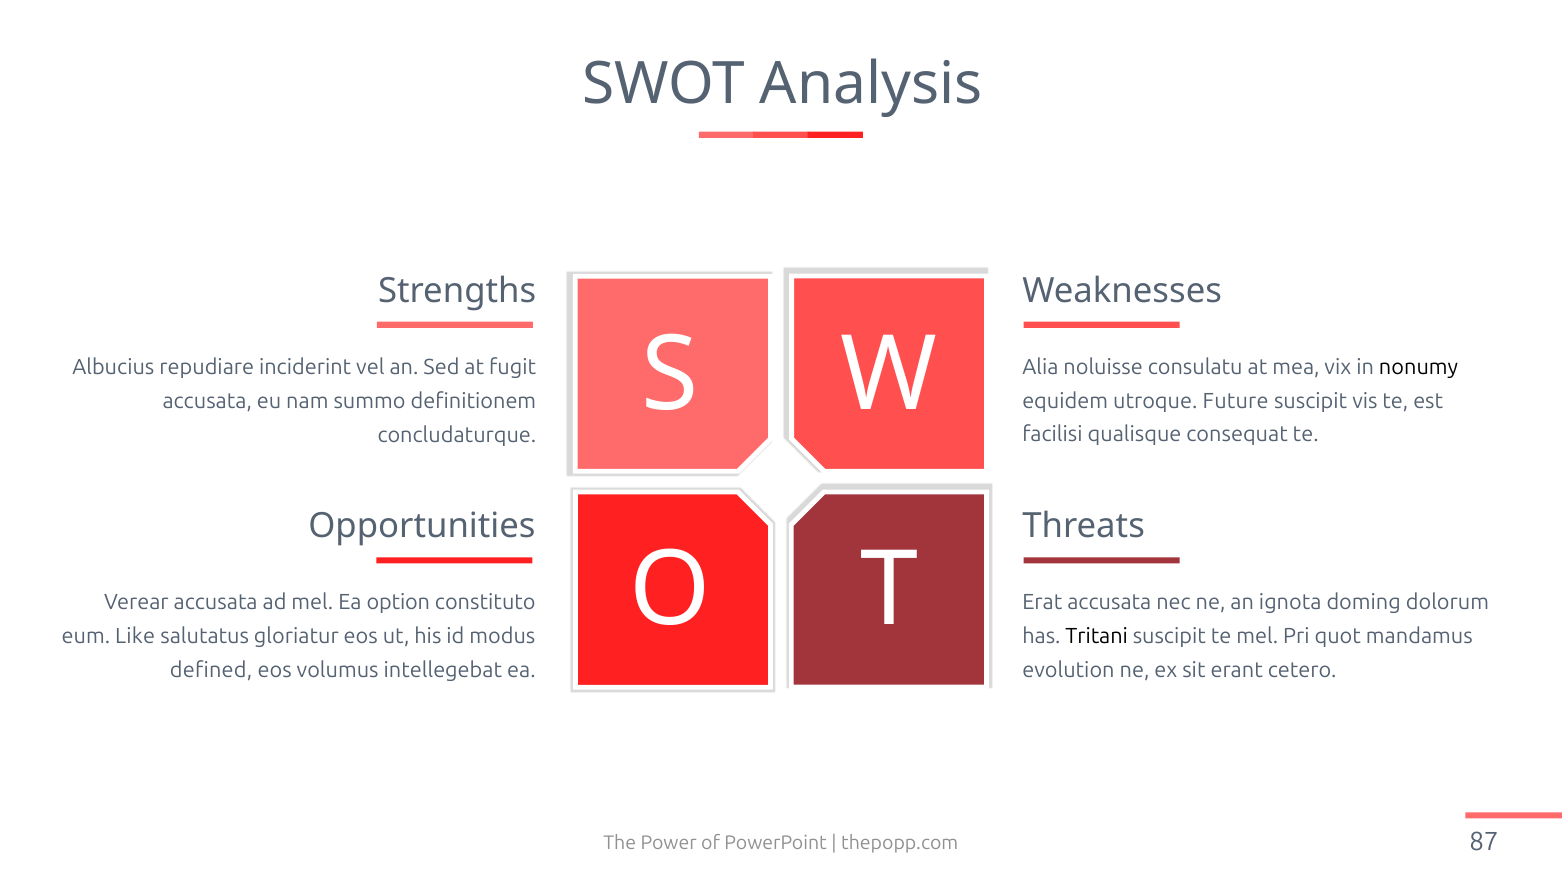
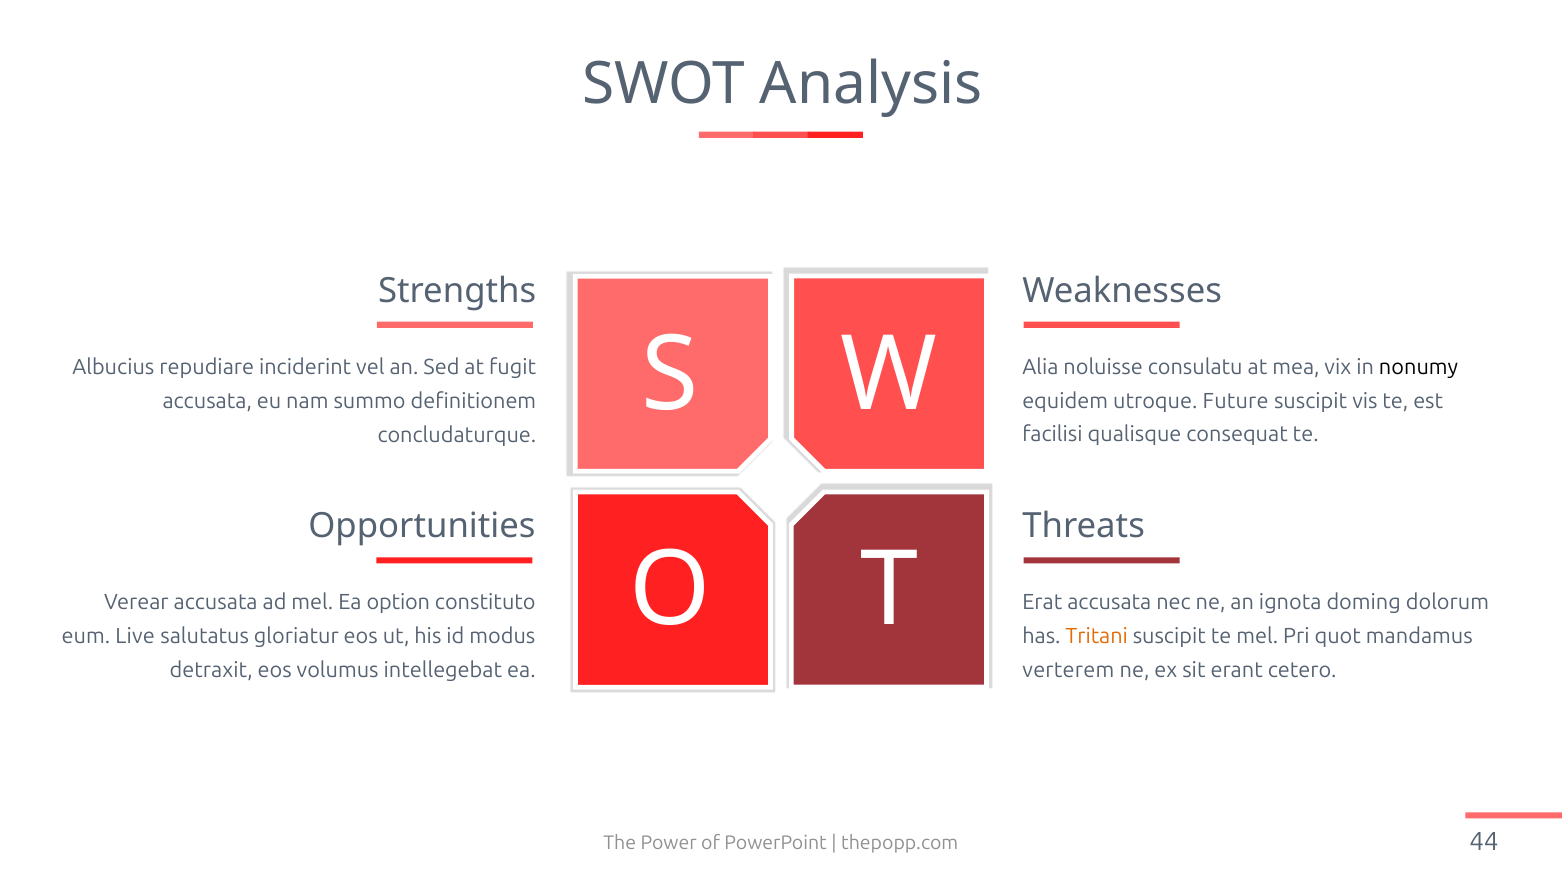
Like: Like -> Live (135, 637)
Tritani colour: black -> orange (1097, 637)
defined: defined -> detraxit (211, 671)
evolution: evolution -> verterem (1068, 671)
87: 87 -> 44 (1484, 843)
